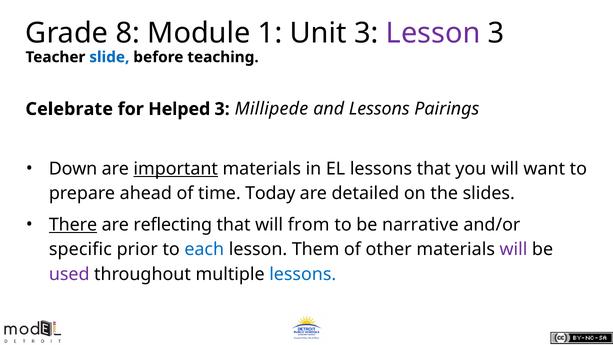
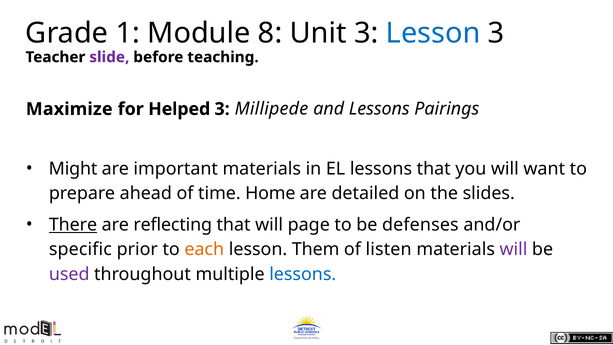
8: 8 -> 1 (128, 33)
1: 1 -> 8 (270, 33)
Lesson colour: purple -> blue (433, 33)
slide colour: blue -> purple (109, 57)
Celebrate: Celebrate -> Maximize (69, 109)
Down: Down -> Might (73, 169)
important underline: present -> none (176, 169)
Today: Today -> Home (270, 193)
from: from -> page (309, 225)
narrative: narrative -> defenses (420, 225)
each colour: blue -> orange (204, 249)
other: other -> listen (389, 249)
